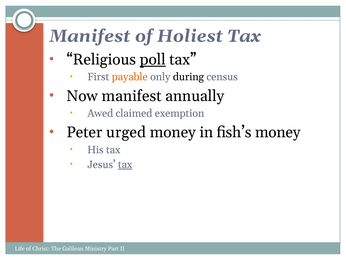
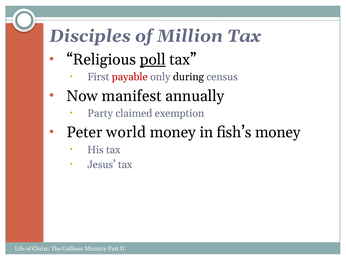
Manifest: Manifest -> Disciples (90, 36)
Holiest: Holiest -> Million (190, 36)
payable colour: orange -> red (130, 77)
Awed: Awed -> Party (100, 113)
urged: urged -> world (126, 132)
tax underline: present -> none (125, 164)
